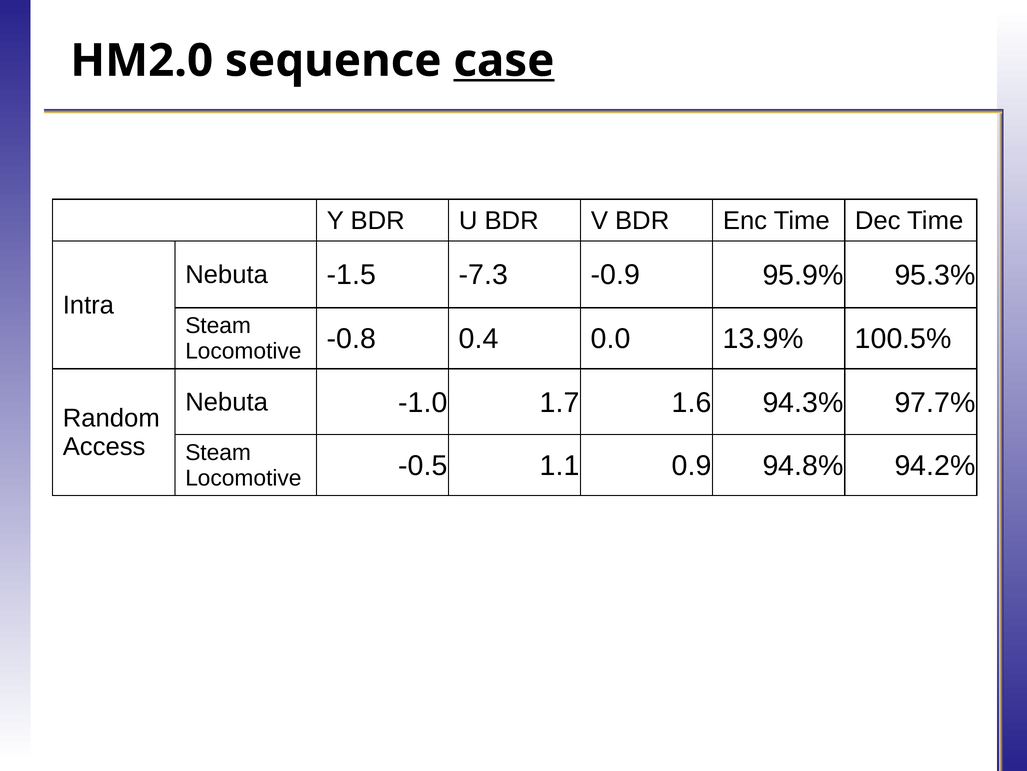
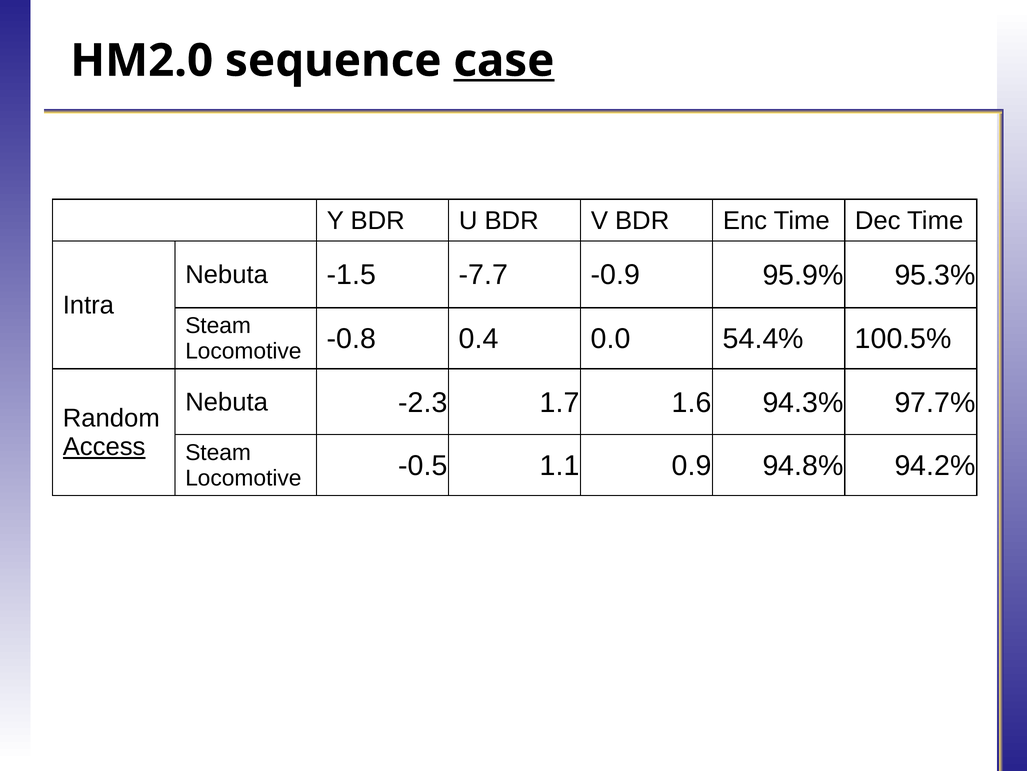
-7.3: -7.3 -> -7.7 (483, 275)
13.9%: 13.9% -> 54.4% (763, 338)
-1.0: -1.0 -> -2.3 (423, 402)
Access underline: none -> present (104, 447)
